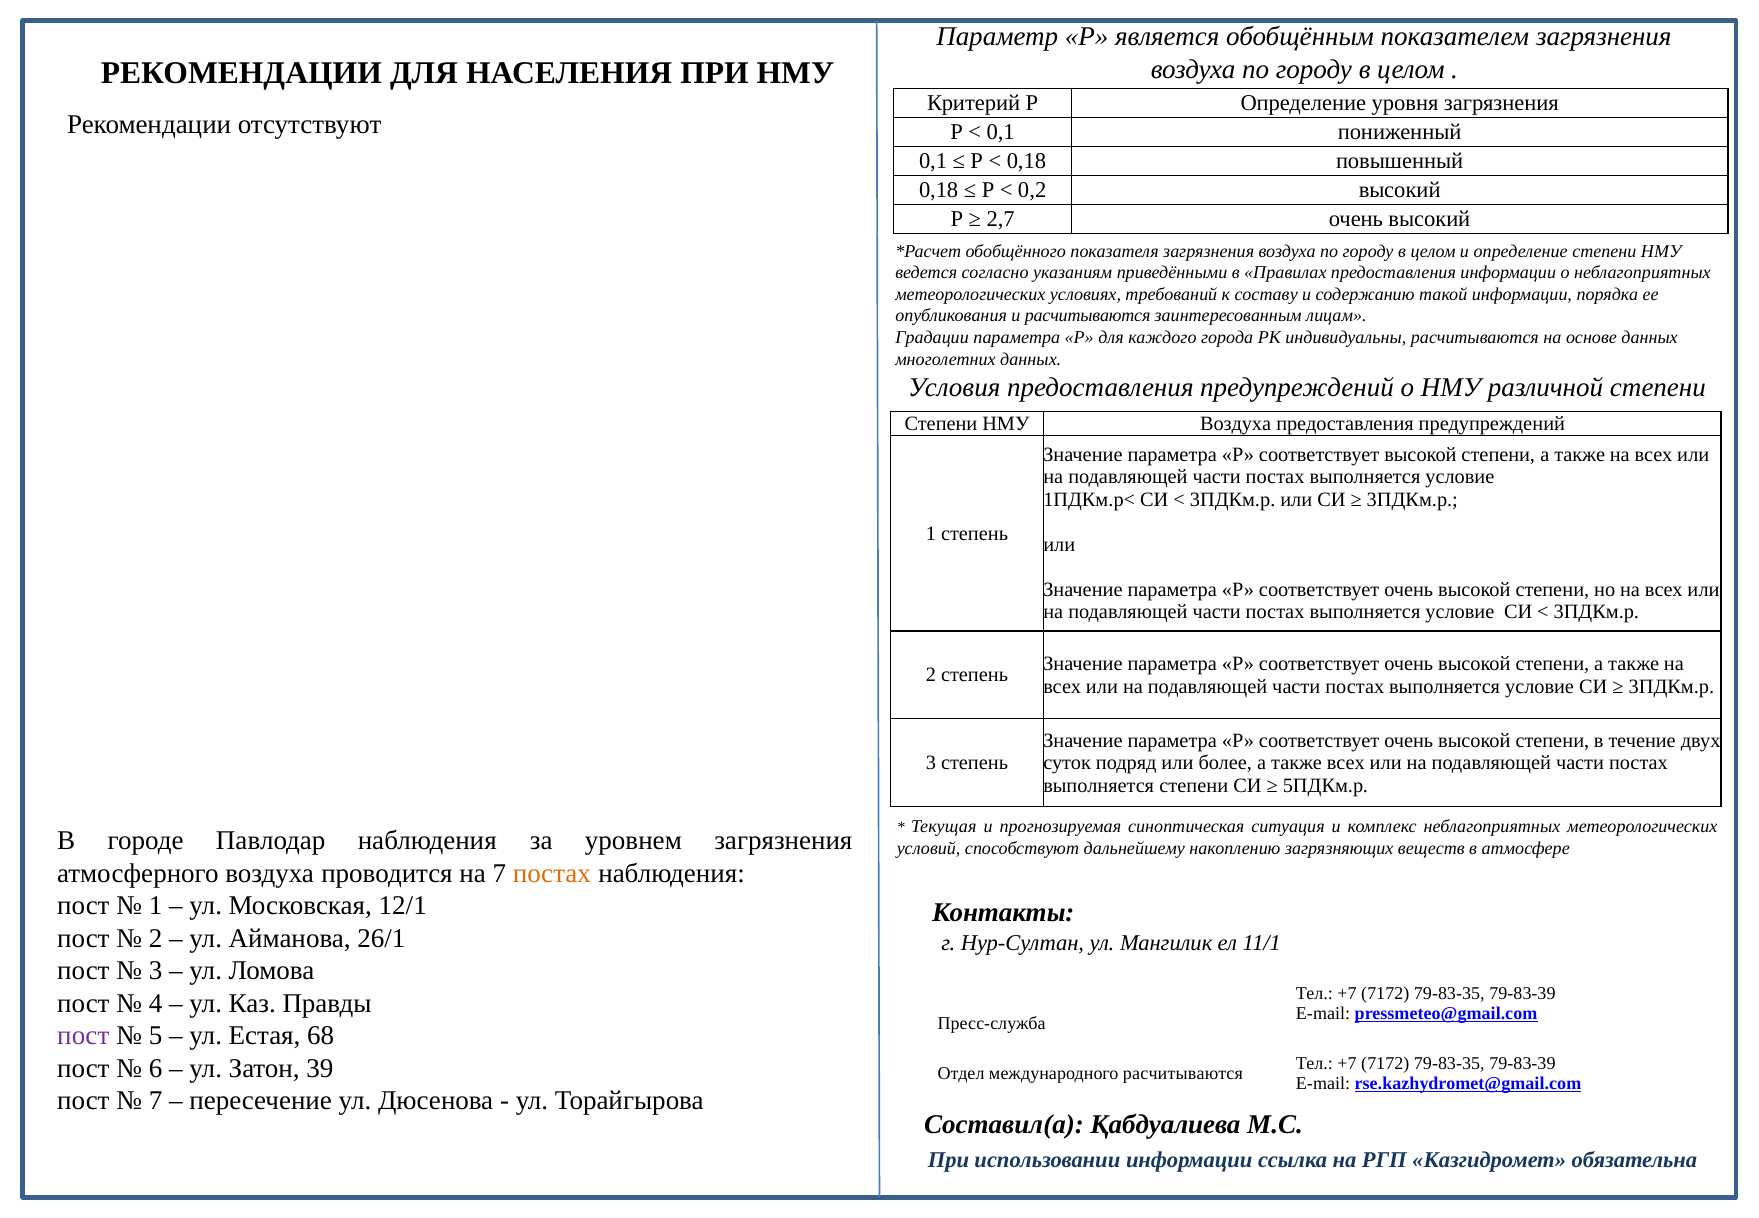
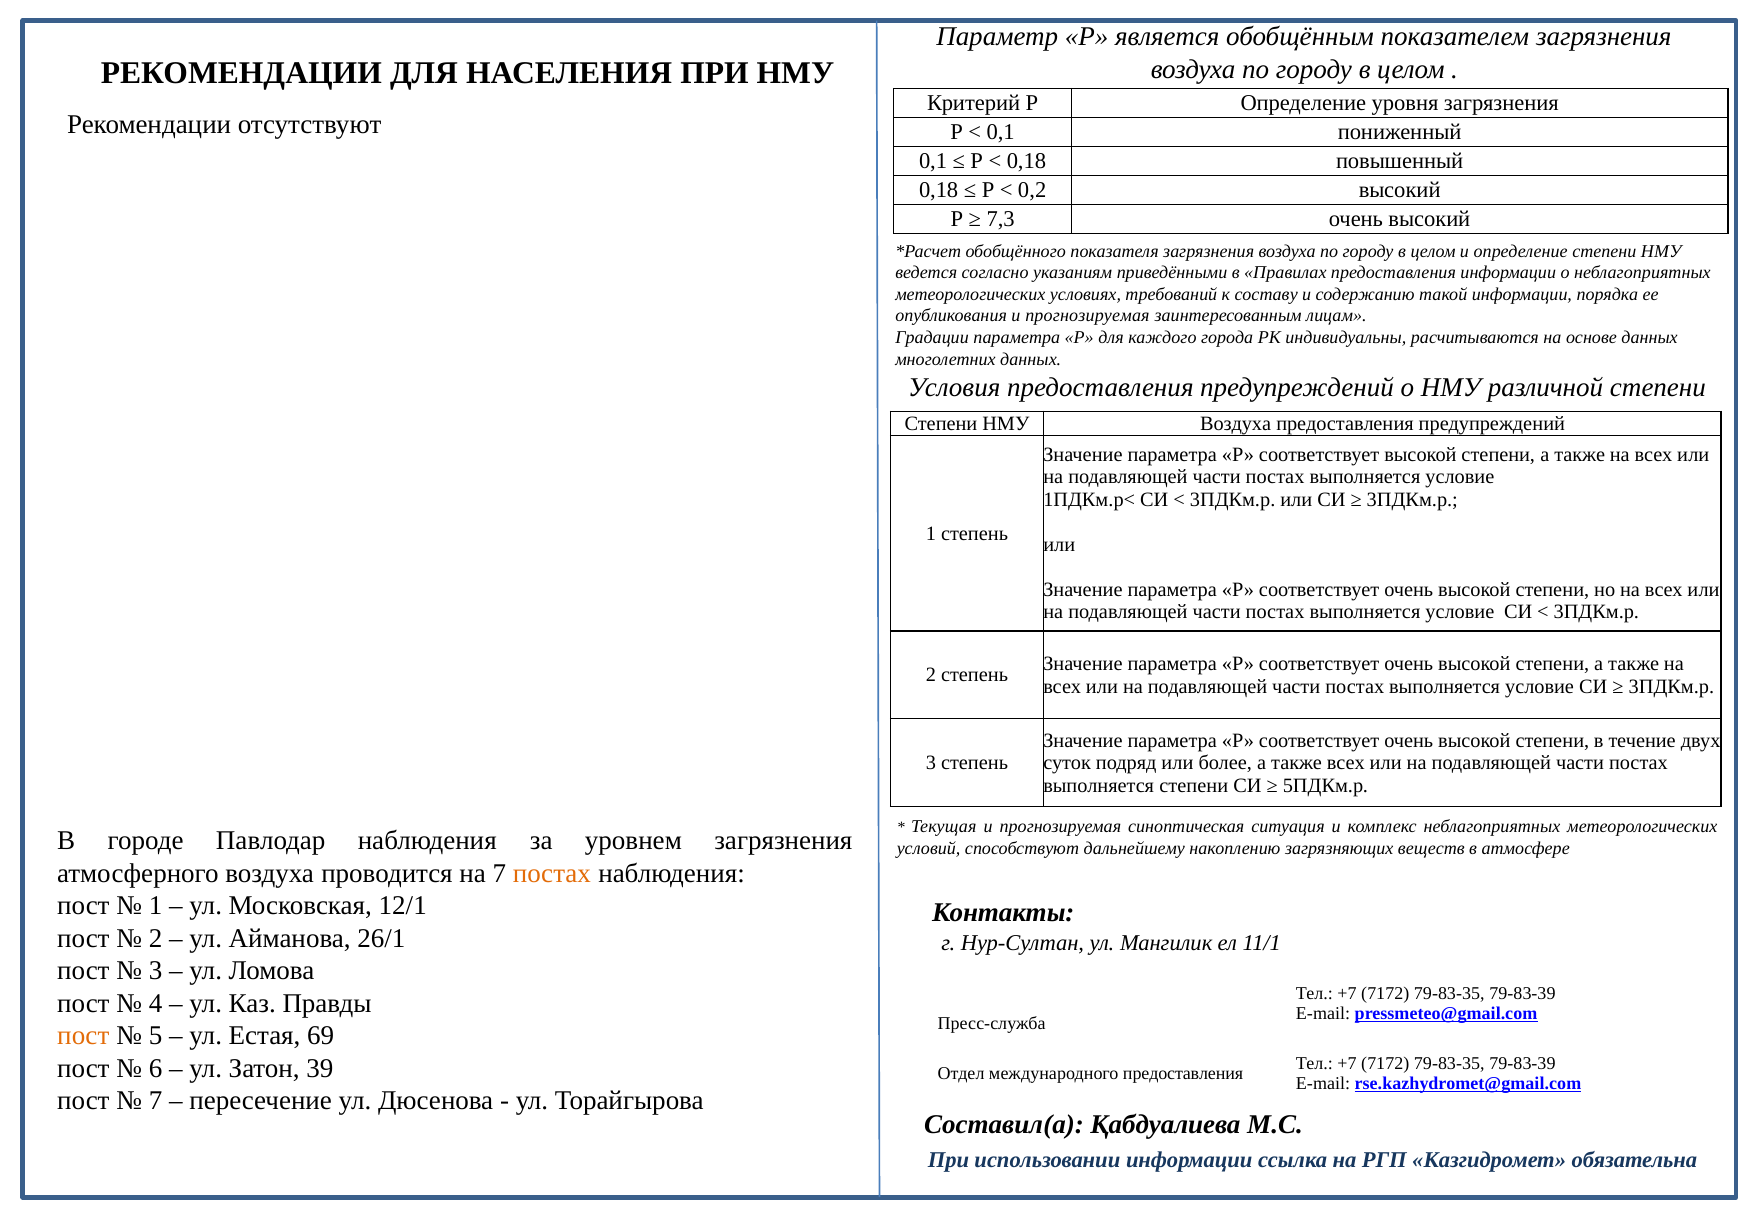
2,7: 2,7 -> 7,3 (1001, 219)
опубликования и расчитываются: расчитываются -> прогнозируемая (1087, 316)
пост colour: purple -> orange (83, 1035)
68: 68 -> 69 (321, 1035)
международного расчитываются: расчитываются -> предоставления (1183, 1074)
